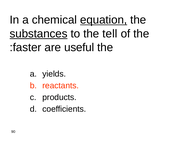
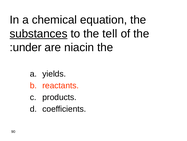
equation underline: present -> none (104, 20)
faster: faster -> under (27, 47)
useful: useful -> niacin (79, 47)
